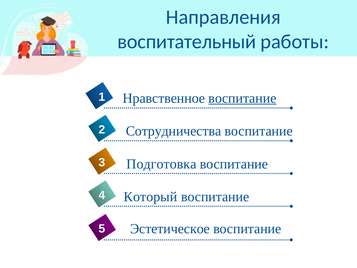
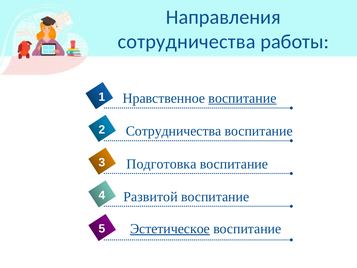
воспитательный: воспитательный -> сотрудничества (187, 42)
Который: Который -> Развитой (151, 197)
Эстетическое underline: none -> present (170, 229)
